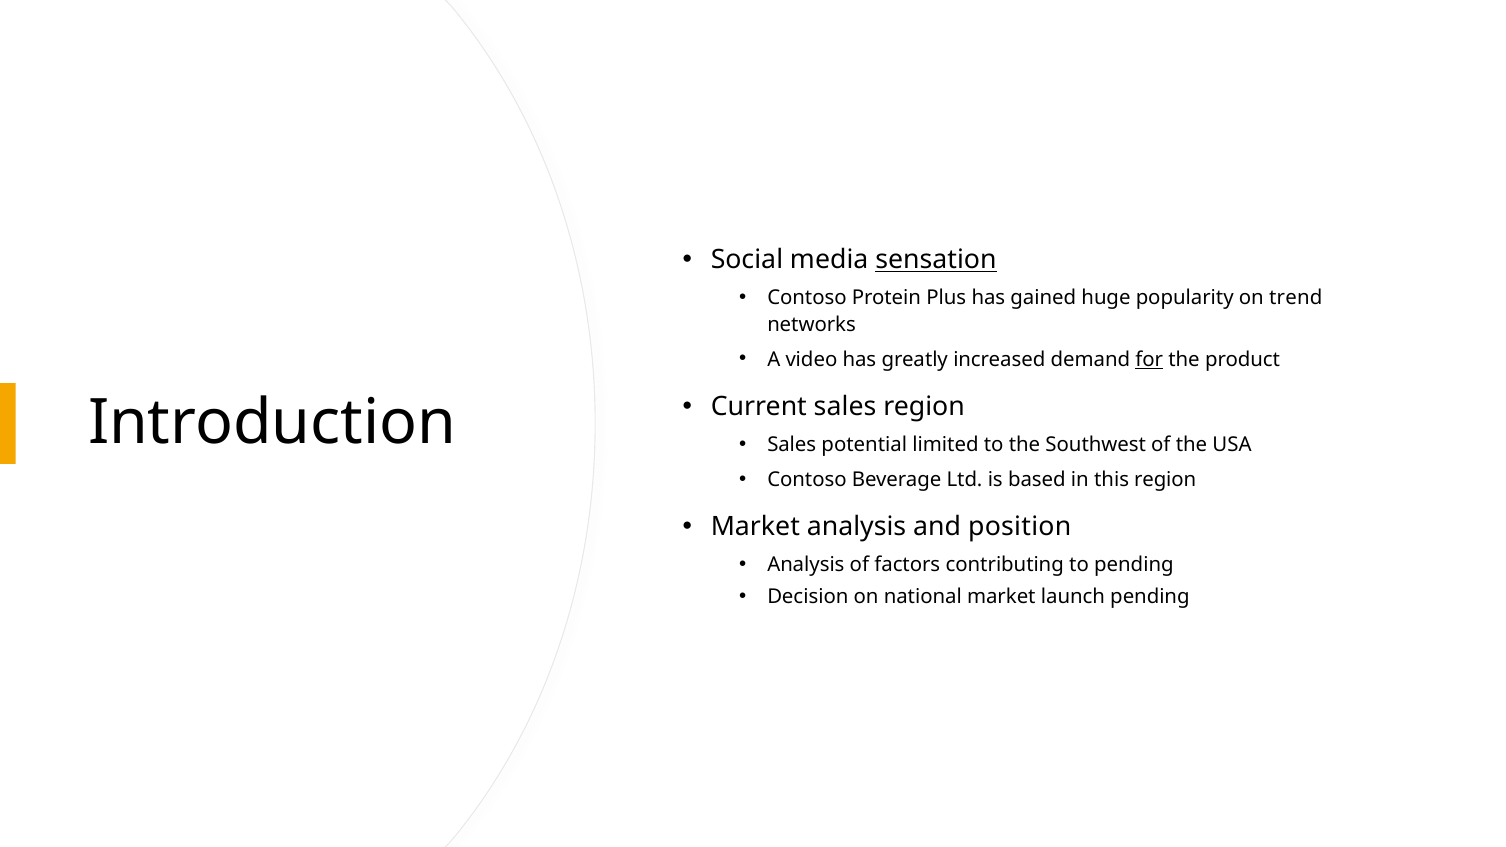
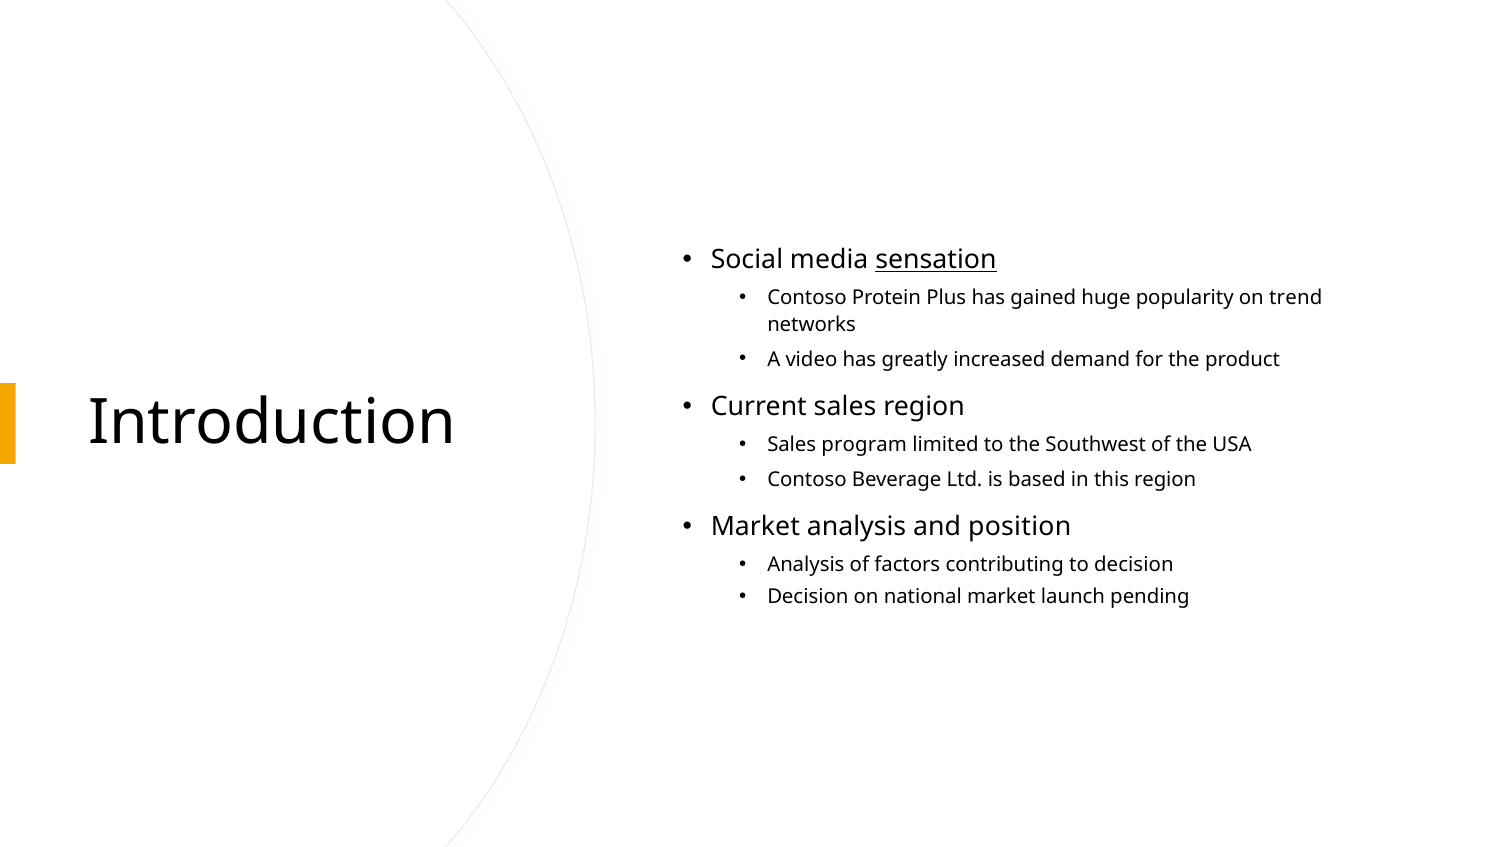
for underline: present -> none (1149, 359)
potential: potential -> program (864, 445)
to pending: pending -> decision (1134, 565)
